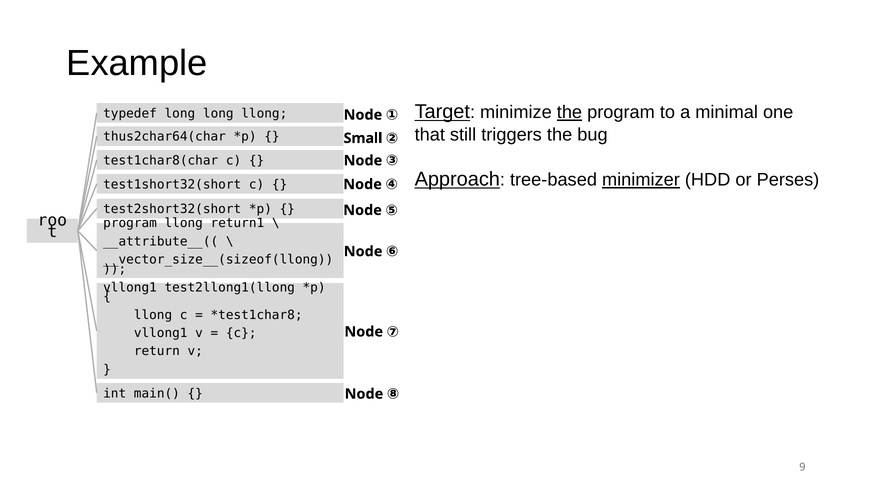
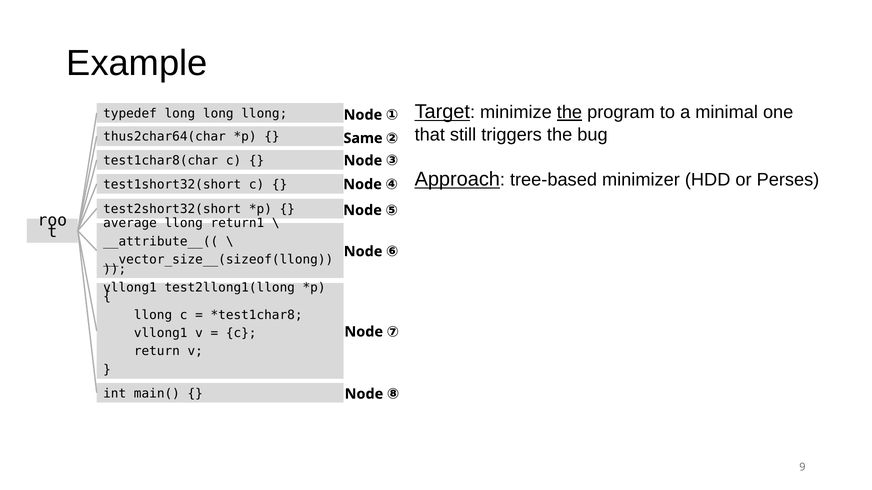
Small: Small -> Same (363, 138)
minimizer underline: present -> none (641, 180)
program: program -> average (130, 223)
